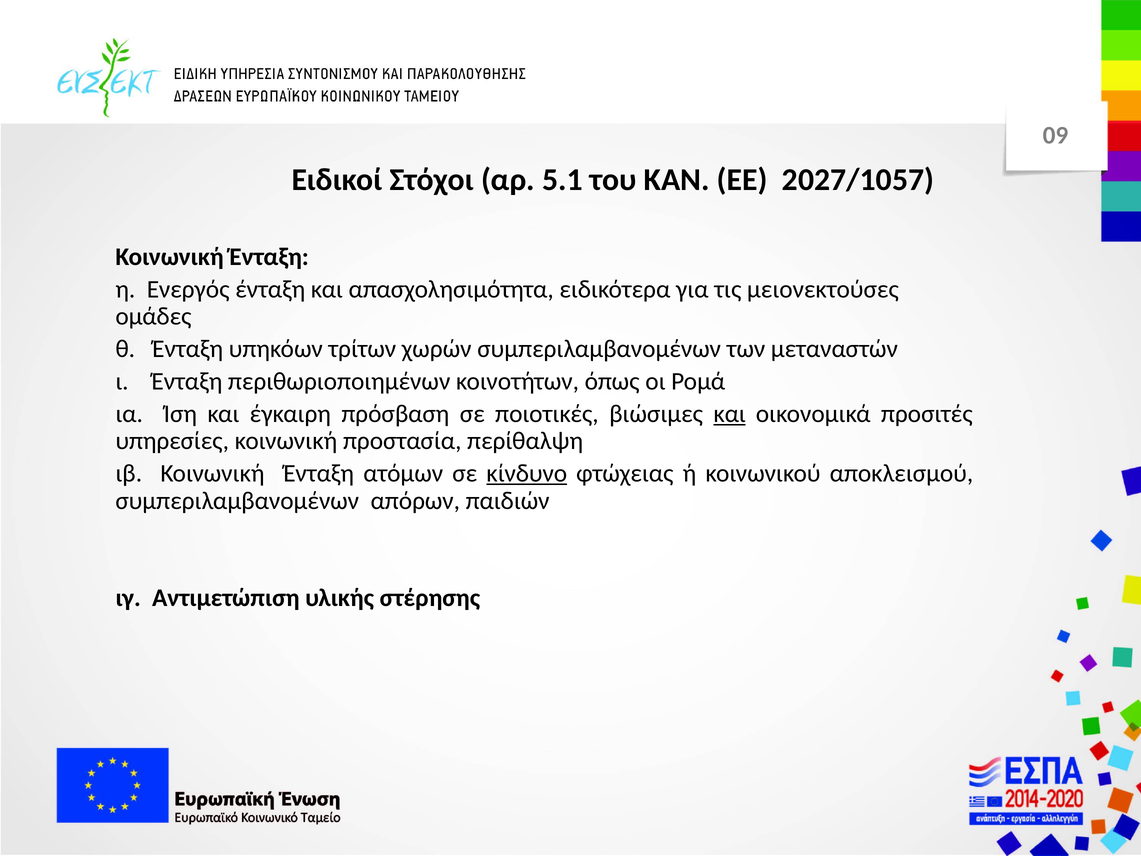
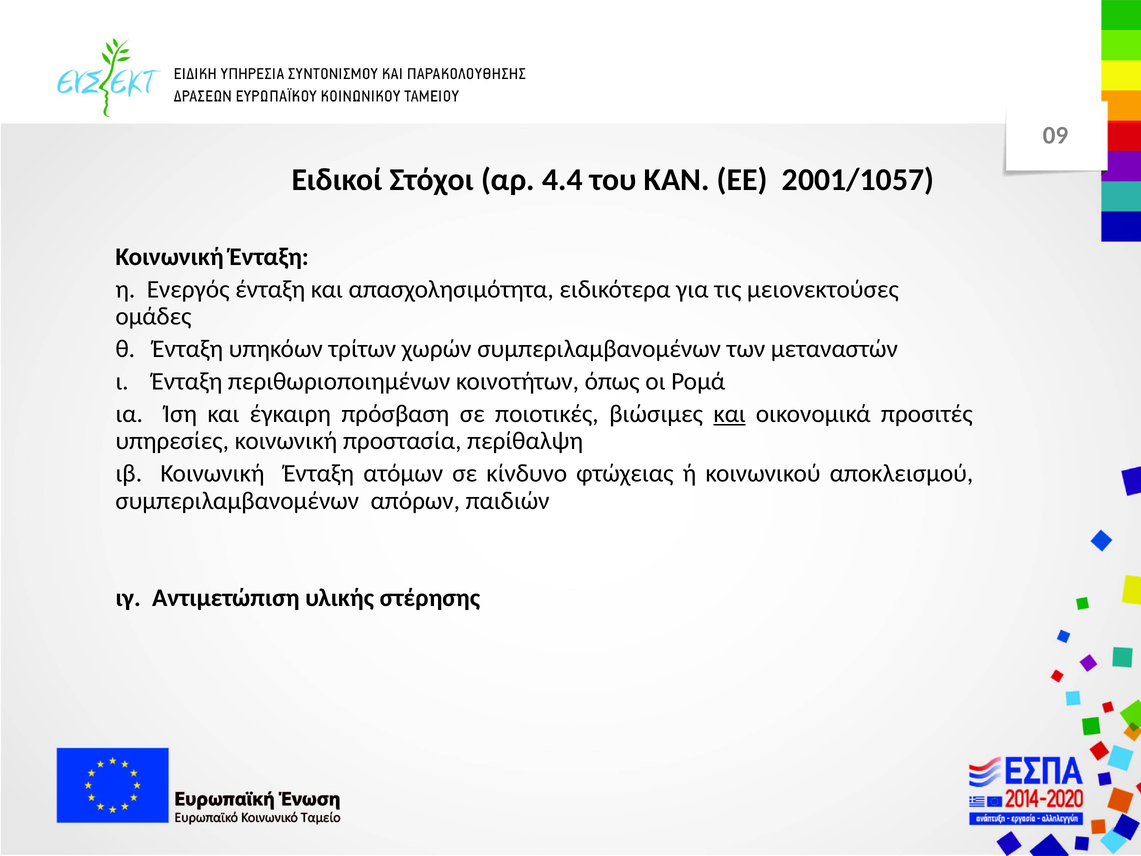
5.1: 5.1 -> 4.4 (562, 180)
2027/1057: 2027/1057 -> 2001/1057 (858, 180)
κίνδυνο underline: present -> none (527, 473)
